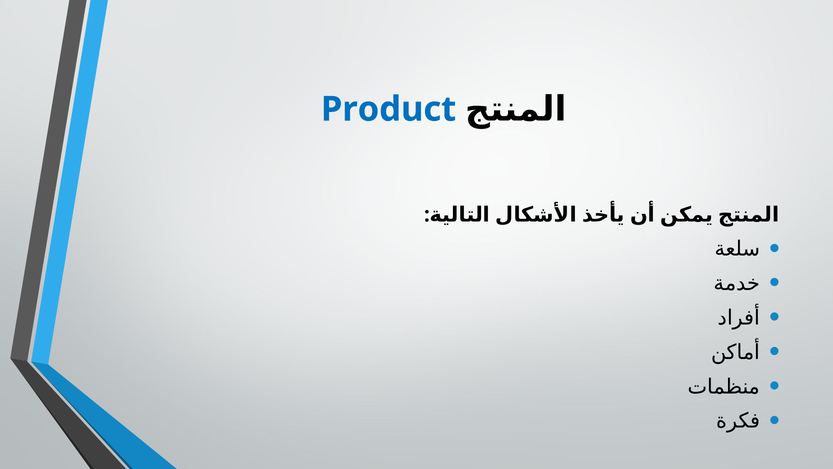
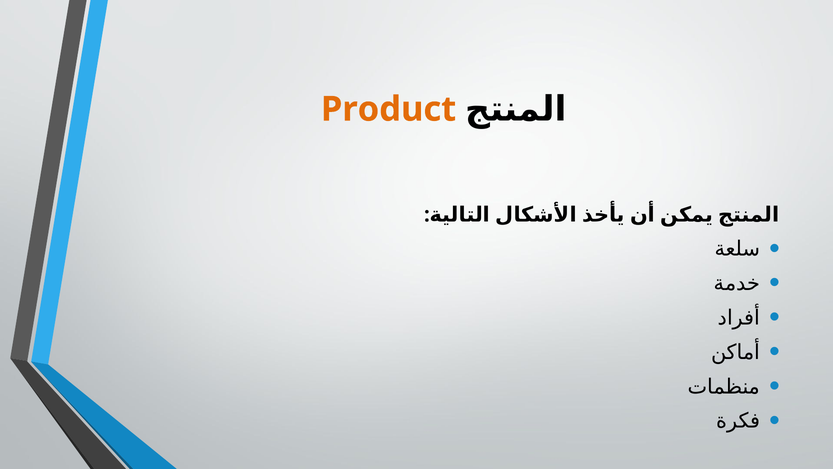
Product colour: blue -> orange (389, 109)
